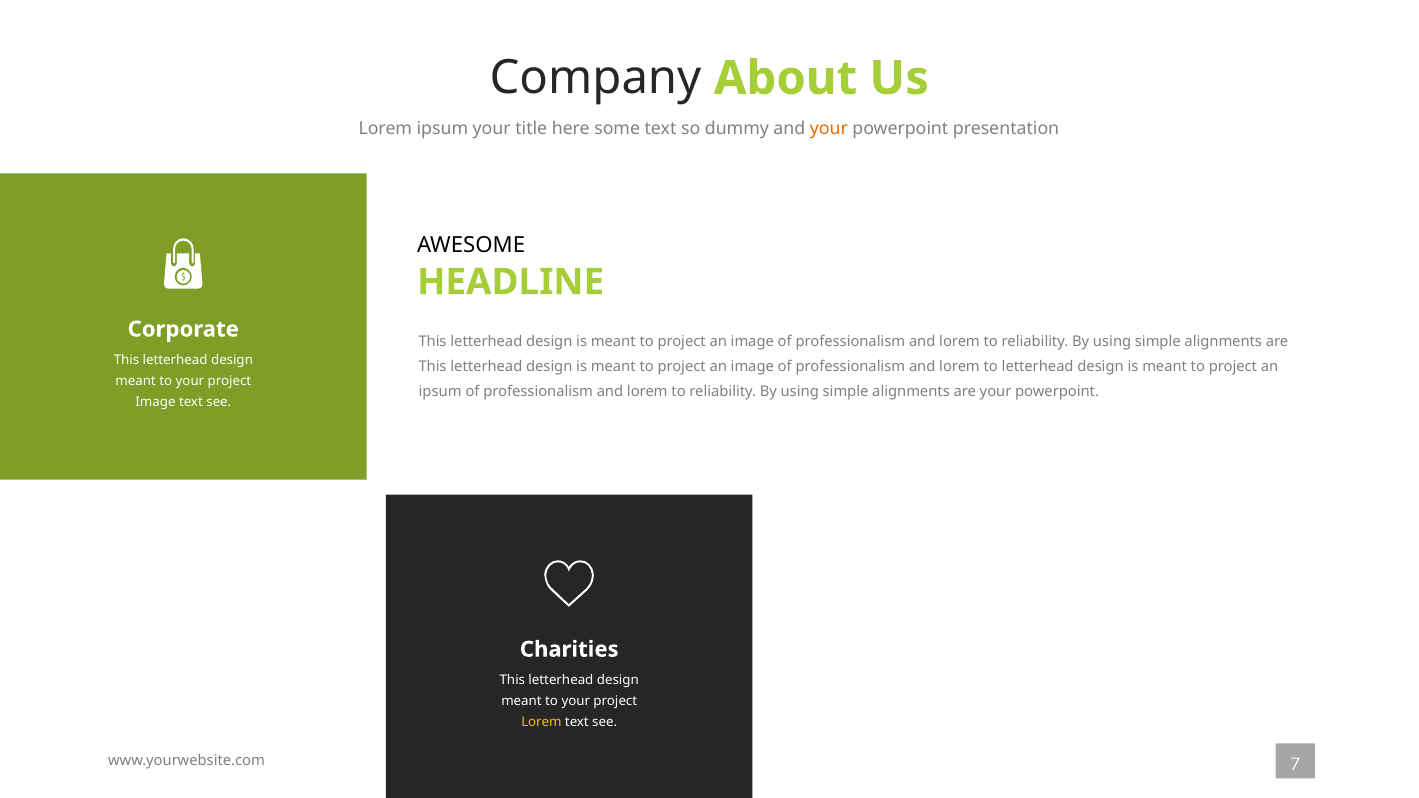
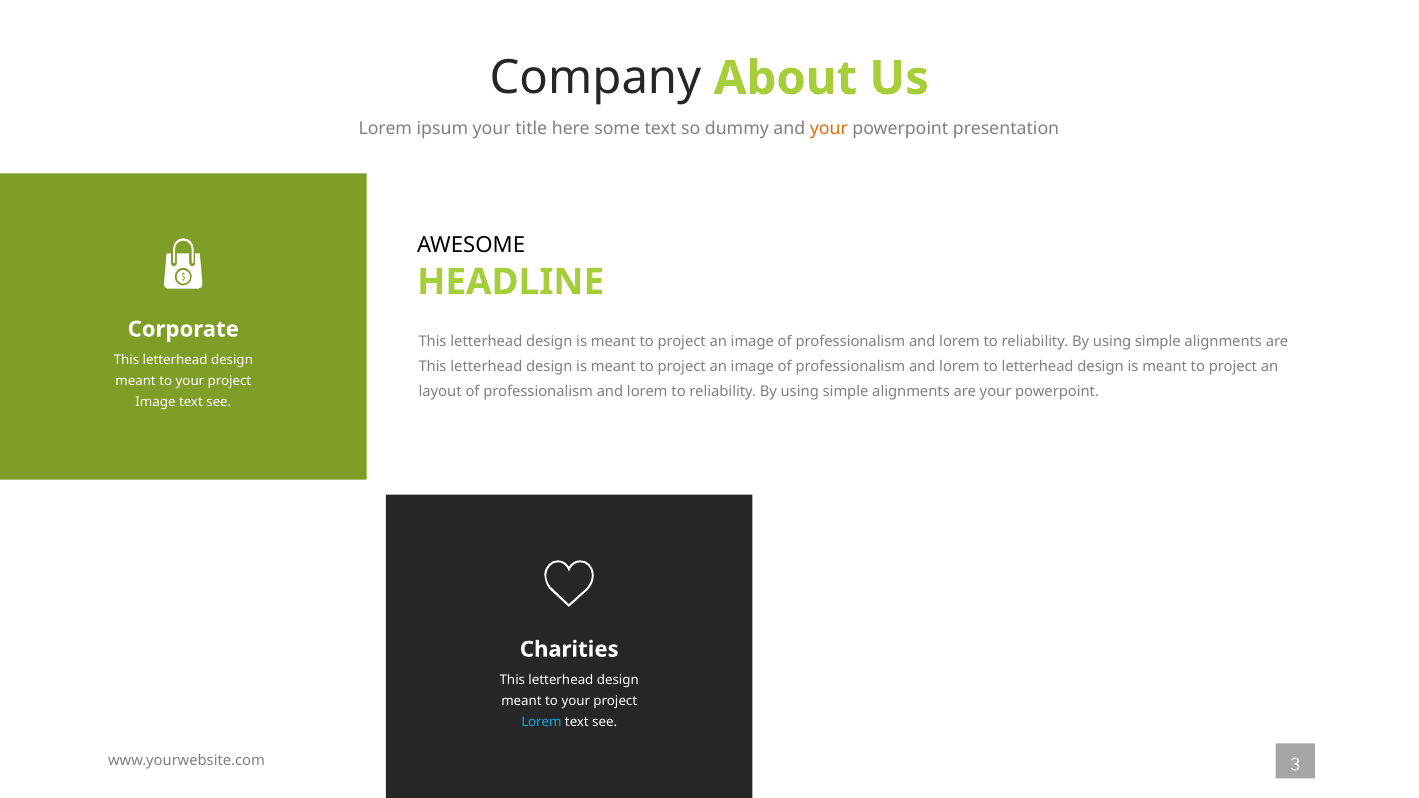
ipsum: ipsum -> layout (440, 392)
Lorem colour: yellow -> light blue (541, 722)
7: 7 -> 3 (1295, 762)
